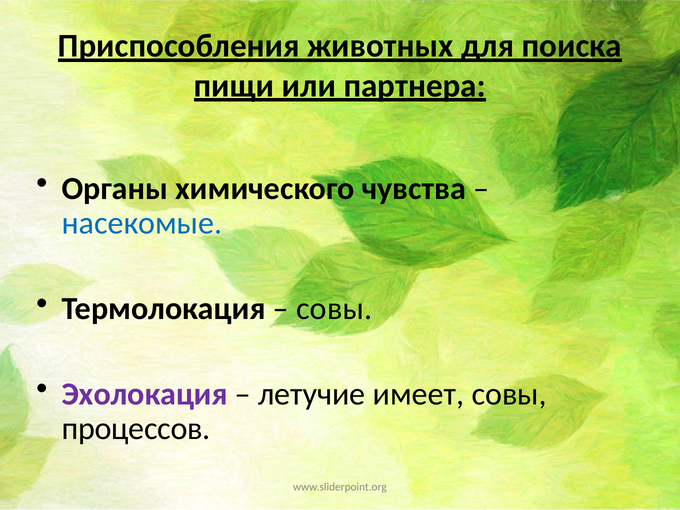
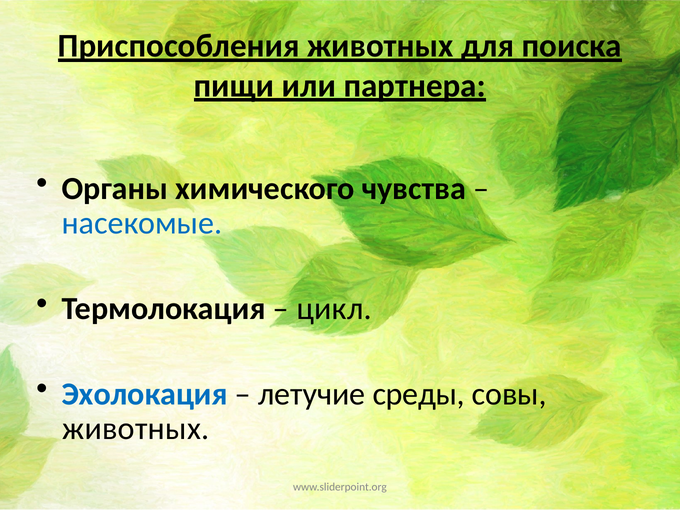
совы: совы -> цикл (334, 309)
Эхолокация colour: purple -> blue (145, 394)
имеет: имеет -> среды (419, 394)
процессов: процессов -> животных (136, 429)
